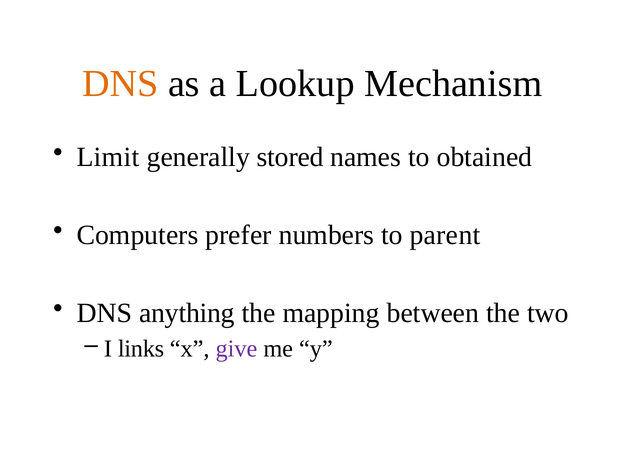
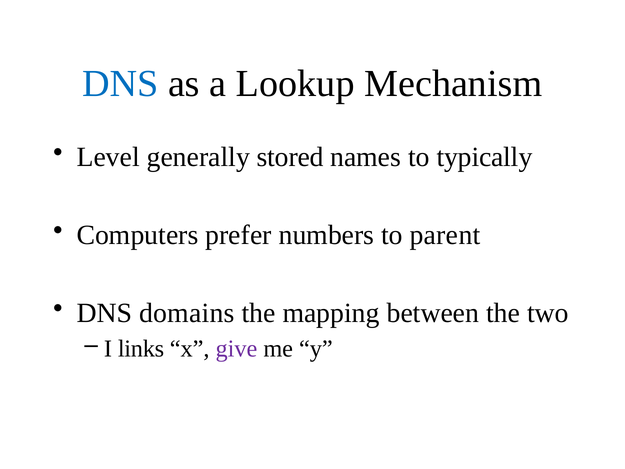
DNS colour: orange -> blue (120, 83)
Limit: Limit -> Level (108, 157)
obtained: obtained -> typically (485, 157)
anything: anything -> domains (187, 313)
